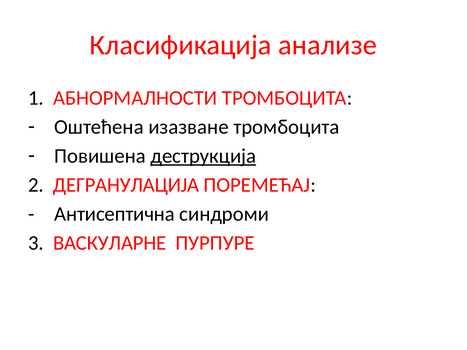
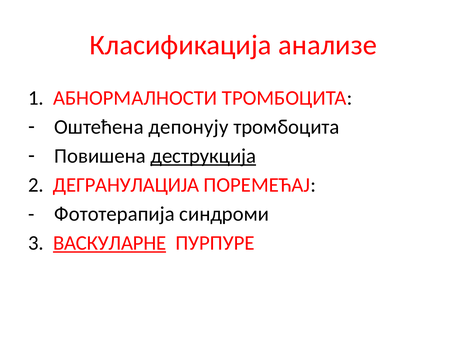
изазване: изазване -> депонују (188, 127)
Антисептична: Антисептична -> Фототерапија (114, 214)
ВАСКУЛАРНЕ underline: none -> present (110, 243)
